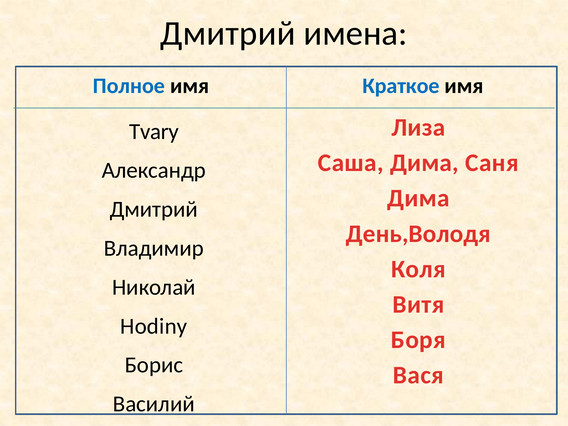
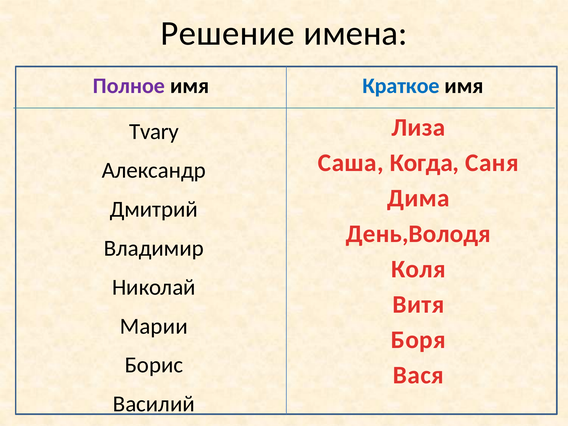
Дмитрий: Дмитрий -> Решение (228, 33)
Полное colour: blue -> purple (129, 86)
Саша Дима: Дима -> Когда (425, 163)
Hodiny: Hodiny -> Марии (154, 326)
